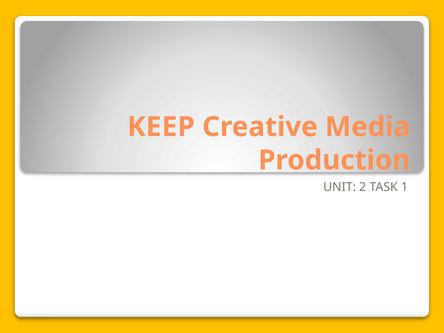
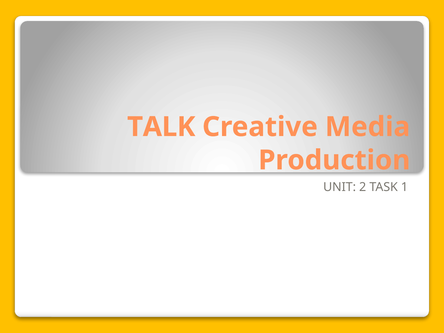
KEEP: KEEP -> TALK (161, 127)
